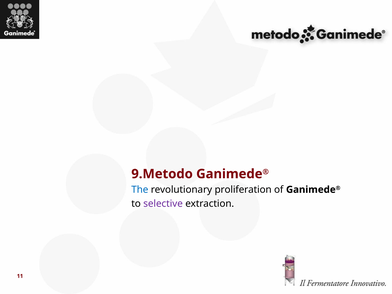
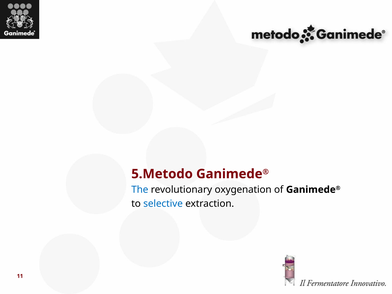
9.Metodo: 9.Metodo -> 5.Metodo (162, 174)
proliferation: proliferation -> oxygenation (243, 190)
selective colour: purple -> blue (163, 204)
